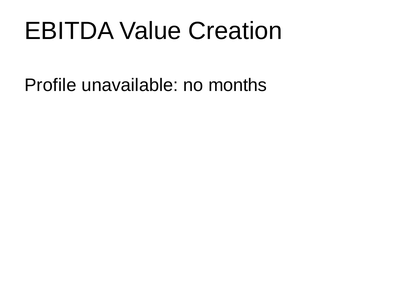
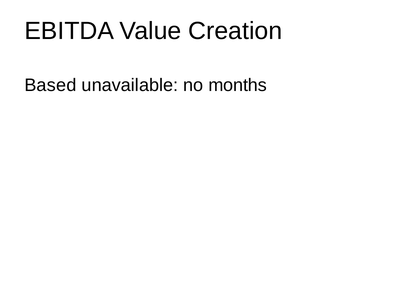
Profile: Profile -> Based (50, 85)
